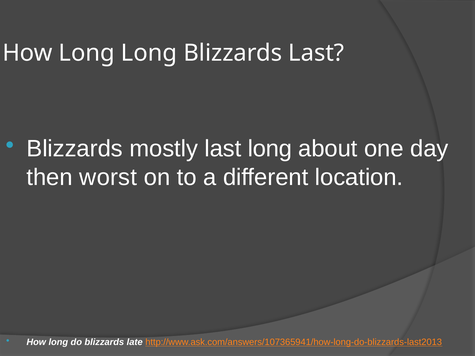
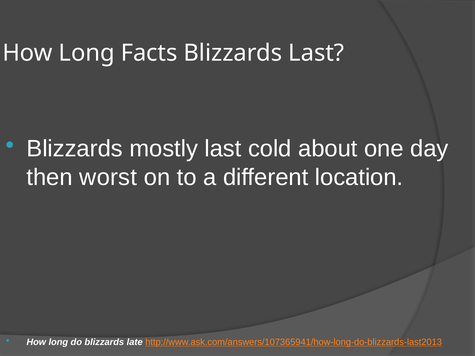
Long Long: Long -> Facts (149, 53)
last long: long -> cold (270, 149)
